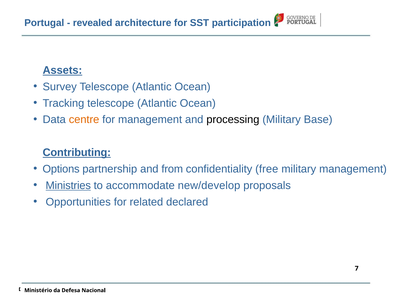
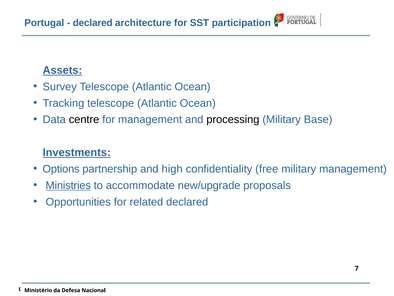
revealed: revealed -> declared (93, 23)
centre colour: orange -> black (84, 119)
Contributing: Contributing -> Investments (77, 152)
from: from -> high (172, 169)
new/develop: new/develop -> new/upgrade (209, 185)
